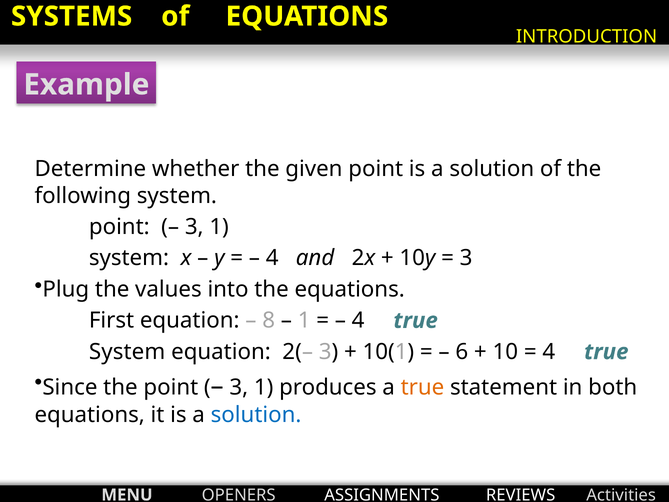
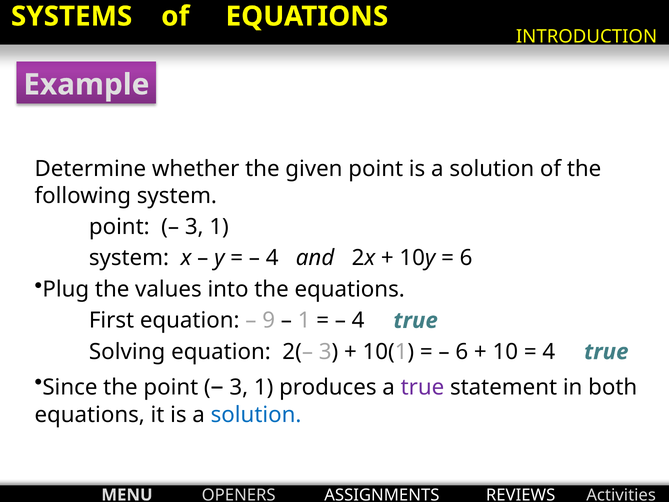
3: 3 -> 6 (466, 258)
8: 8 -> 9 (269, 320)
System: System -> Solving (127, 352)
true colour: orange -> purple (422, 387)
